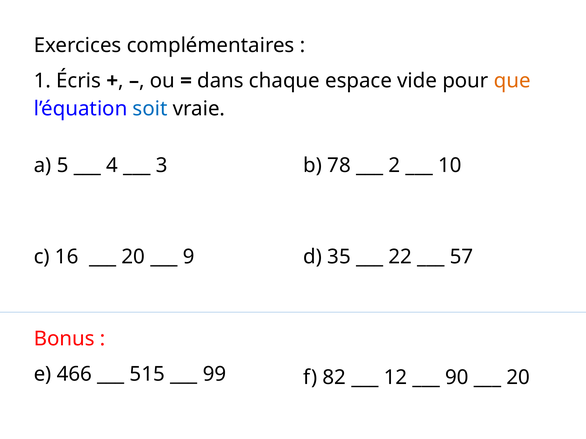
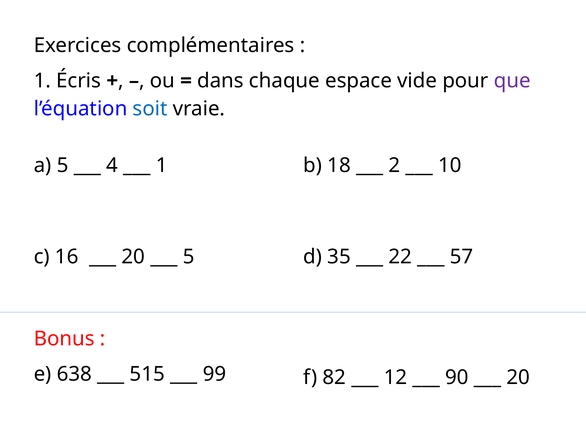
que colour: orange -> purple (512, 81)
3: 3 -> 1 (162, 166)
78: 78 -> 18 (339, 166)
9: 9 -> 5 (189, 257)
466: 466 -> 638 (74, 375)
